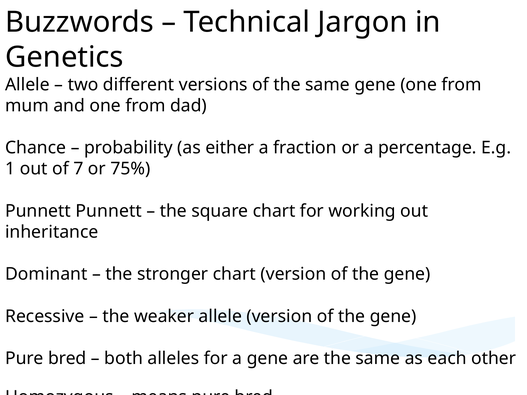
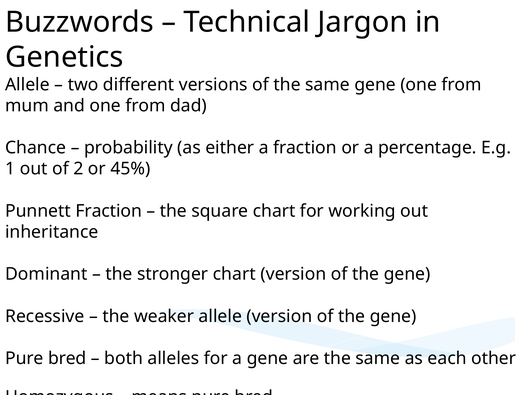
7: 7 -> 2 (78, 169)
75%: 75% -> 45% (130, 169)
Punnett Punnett: Punnett -> Fraction (109, 211)
